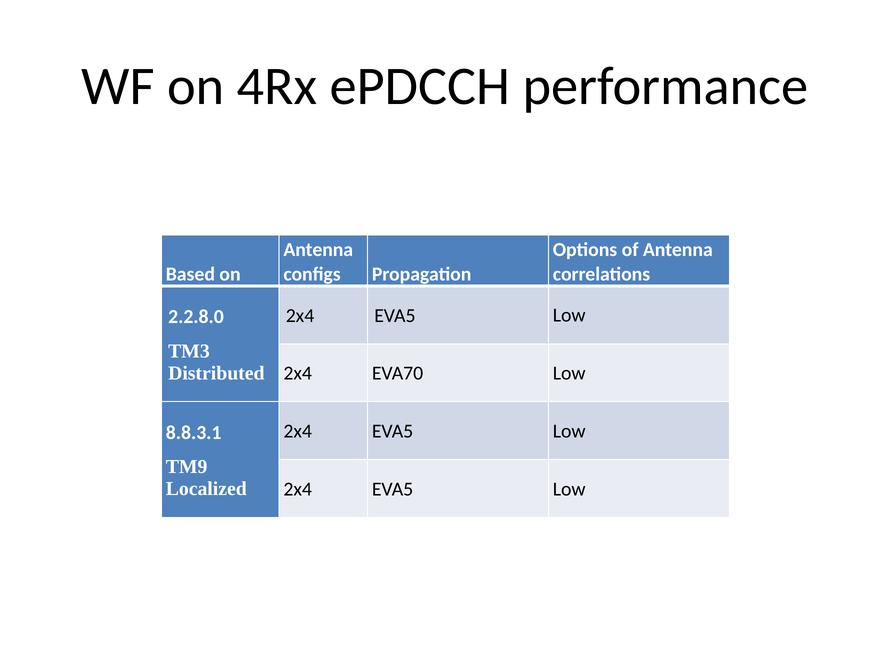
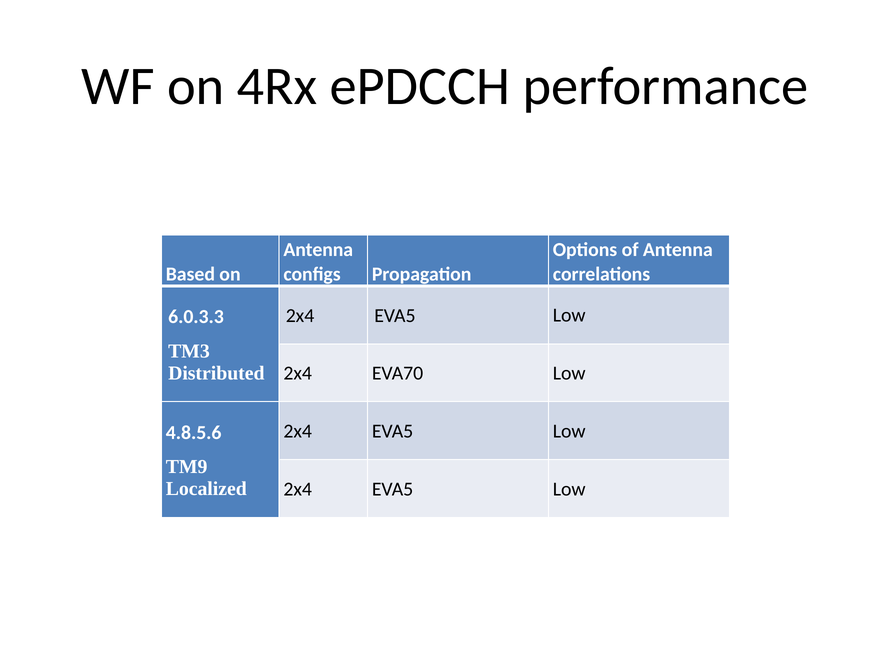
2.2.8.0: 2.2.8.0 -> 6.0.3.3 (196, 317)
8.8.3.1: 8.8.3.1 -> 4.8.5.6 (194, 433)
